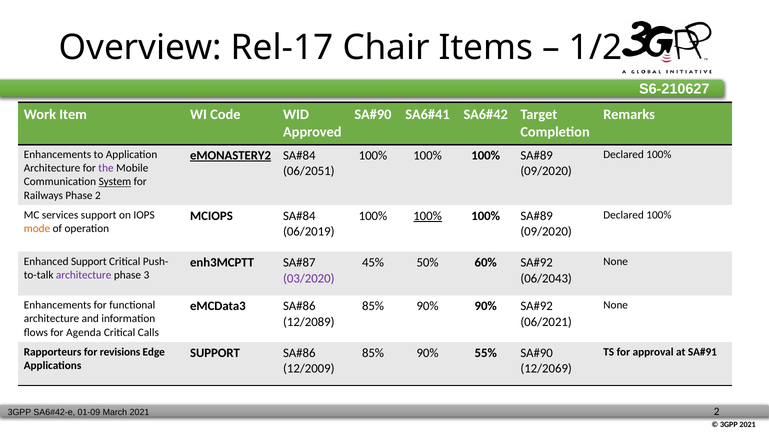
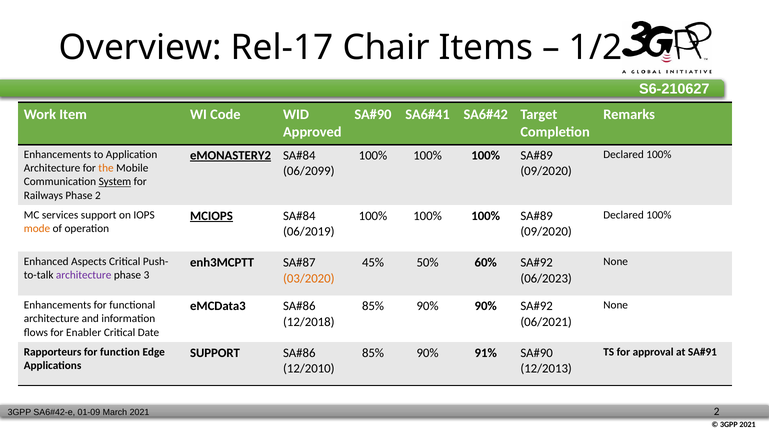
the colour: purple -> orange (106, 168)
06/2051: 06/2051 -> 06/2099 (309, 171)
MCIOPS underline: none -> present (211, 216)
100% underline: present -> none (428, 216)
Enhanced Support: Support -> Aspects (89, 261)
03/2020 colour: purple -> orange (309, 278)
06/2043: 06/2043 -> 06/2023 (546, 278)
12/2089: 12/2089 -> 12/2018 (309, 321)
Agenda: Agenda -> Enabler (84, 332)
Calls: Calls -> Date (148, 332)
revisions: revisions -> function (120, 351)
55%: 55% -> 91% (486, 352)
12/2009: 12/2009 -> 12/2010 (309, 368)
12/2069: 12/2069 -> 12/2013 (546, 368)
